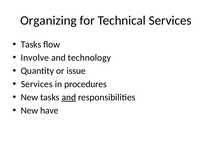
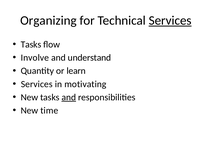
Services underline: none -> present (170, 21)
technology: technology -> understand (89, 58)
issue: issue -> learn (76, 71)
procedures: procedures -> motivating (85, 84)
have: have -> time (49, 111)
